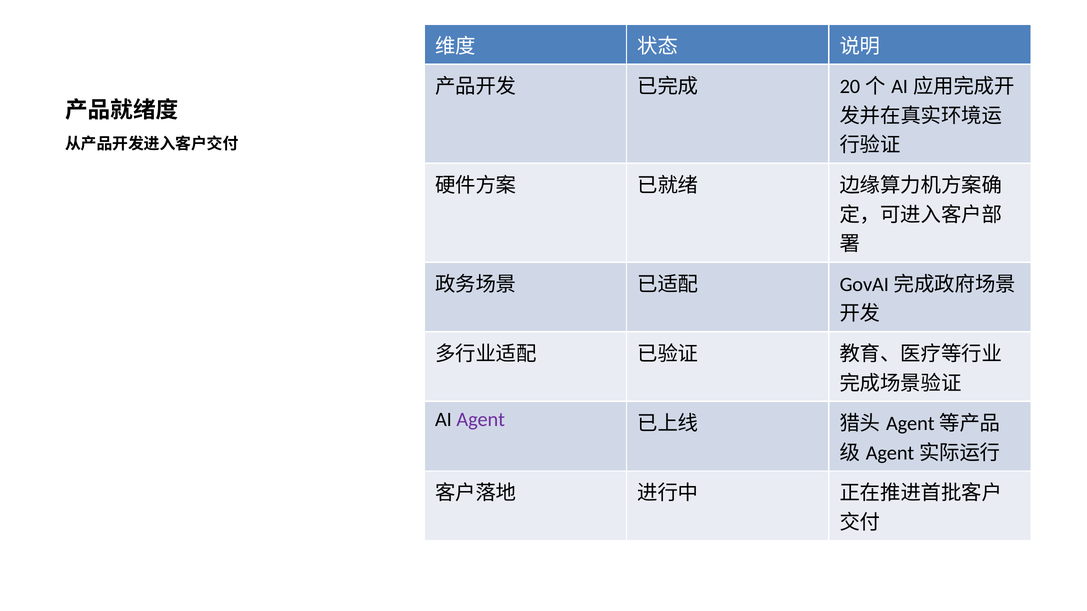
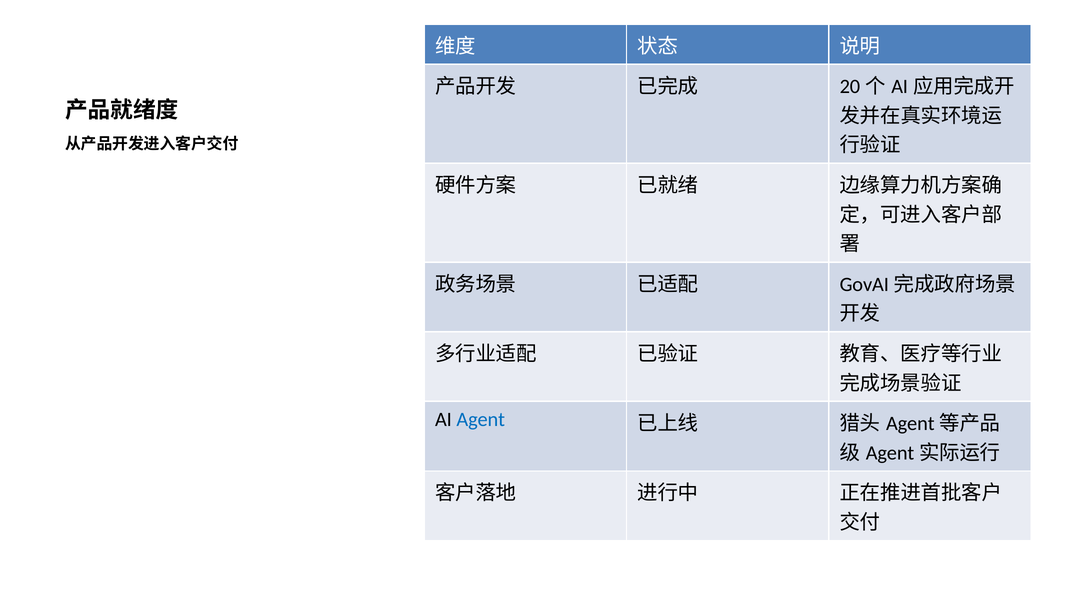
Agent colour: purple -> blue (481, 420)
